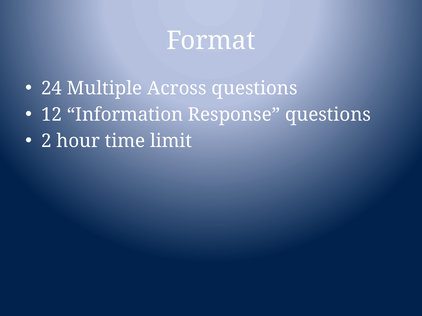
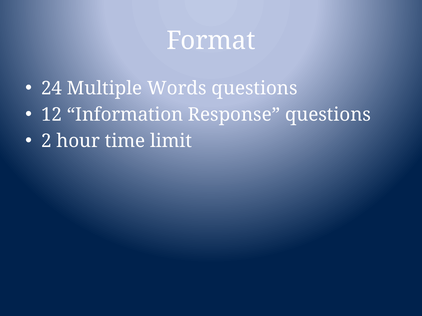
Across: Across -> Words (177, 89)
